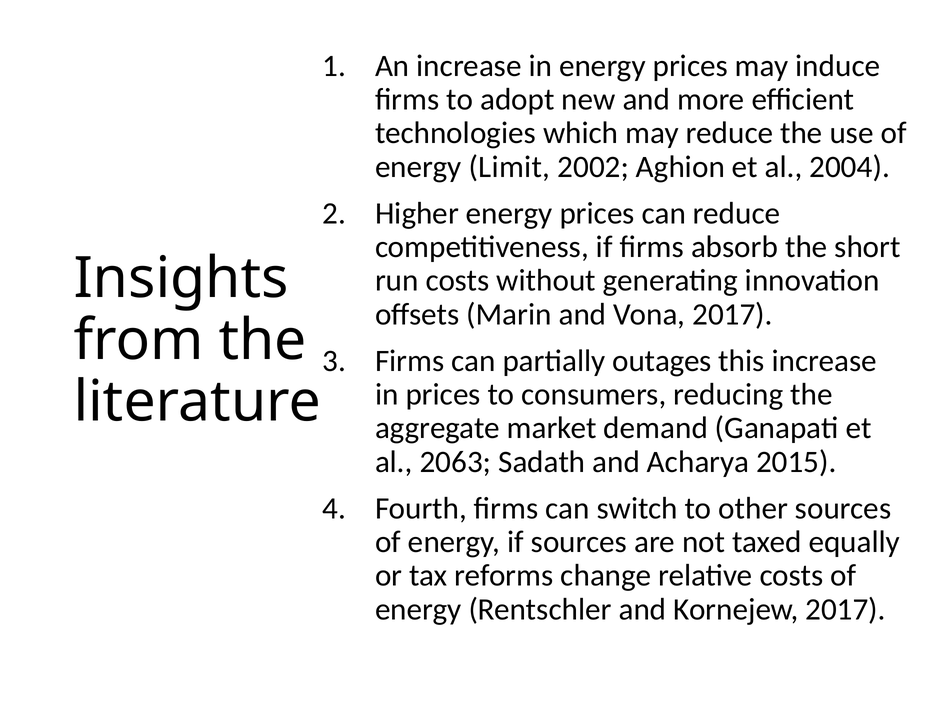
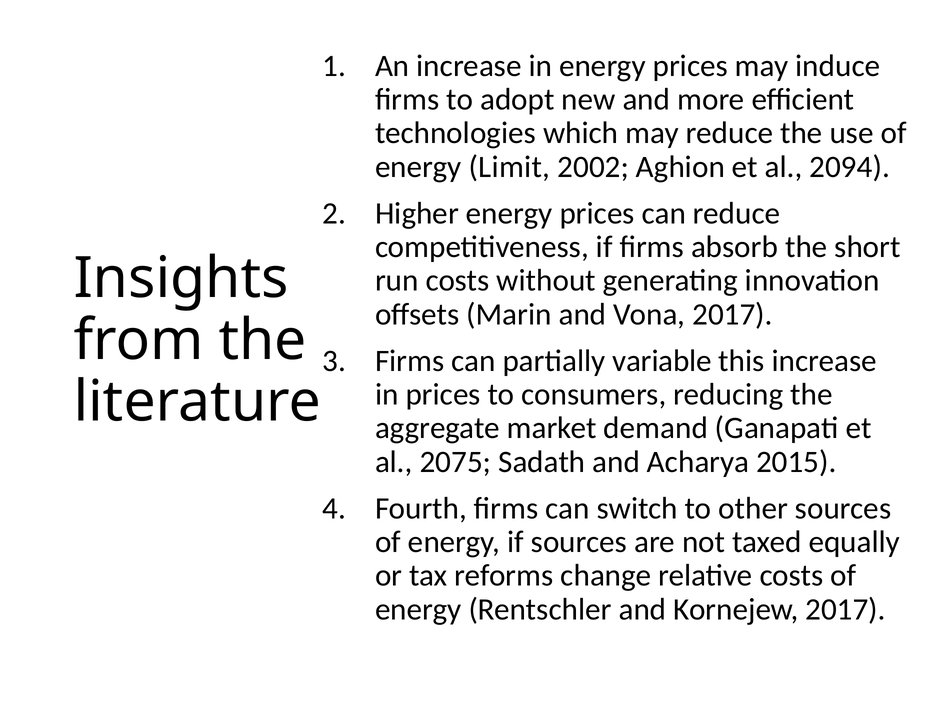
2004: 2004 -> 2094 (850, 167)
outages: outages -> variable (662, 361)
2063: 2063 -> 2075 (455, 462)
